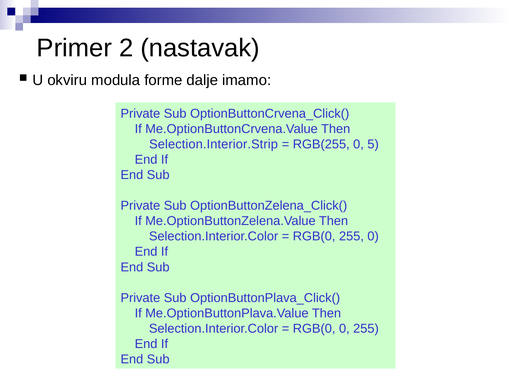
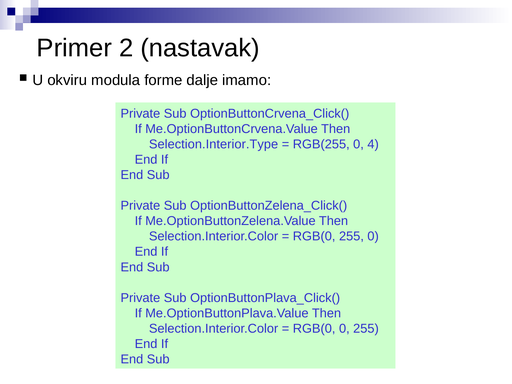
Selection.Interior.Strip: Selection.Interior.Strip -> Selection.Interior.Type (214, 144)
5: 5 -> 4 (373, 144)
